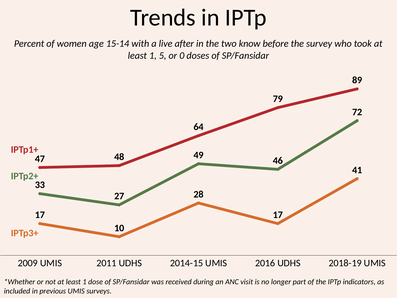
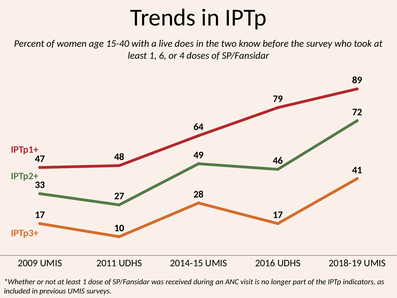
15-14: 15-14 -> 15-40 (118, 44)
after: after -> does (184, 44)
5: 5 -> 6 (163, 55)
0: 0 -> 4 (182, 55)
